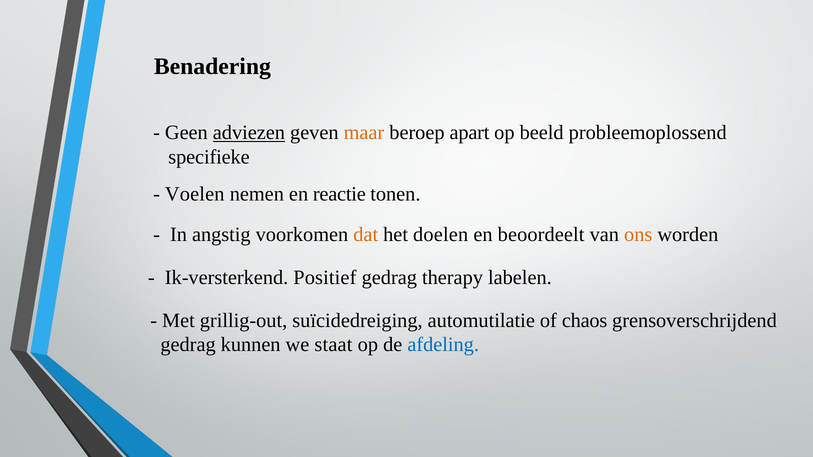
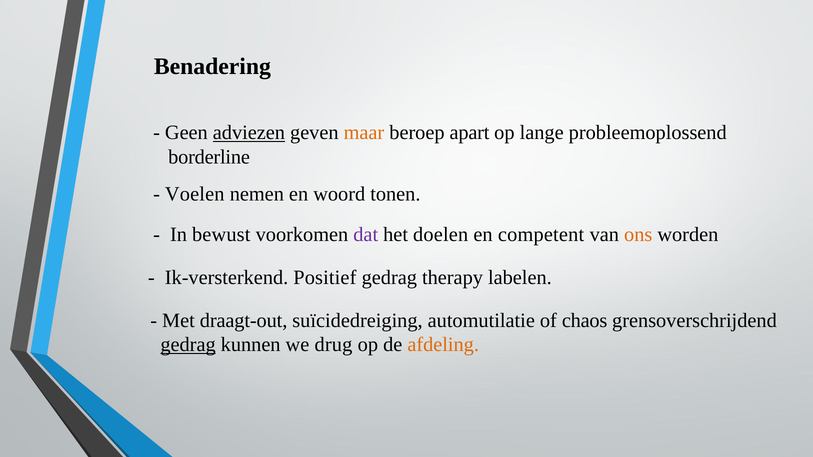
beeld: beeld -> lange (542, 133)
specifieke: specifieke -> borderline (209, 157)
reactie: reactie -> woord (339, 194)
angstig: angstig -> bewust (221, 234)
dat colour: orange -> purple (366, 234)
beoordeelt: beoordeelt -> competent (541, 234)
grillig-out: grillig-out -> draagt-out (244, 321)
gedrag underline: none -> present (188, 345)
staat: staat -> drug (333, 345)
afdeling colour: blue -> orange (443, 345)
